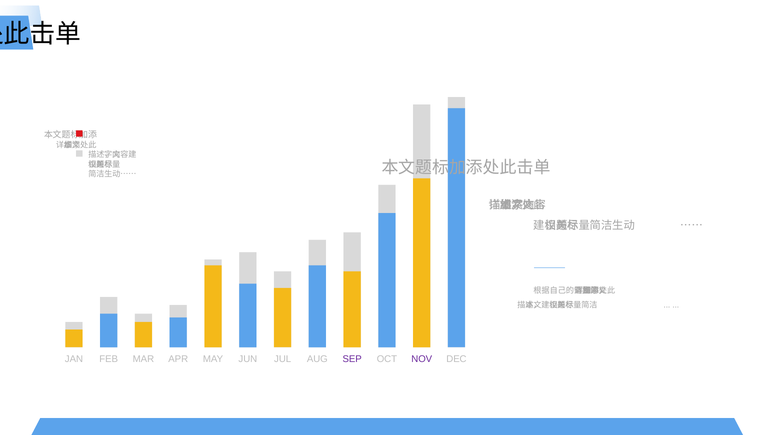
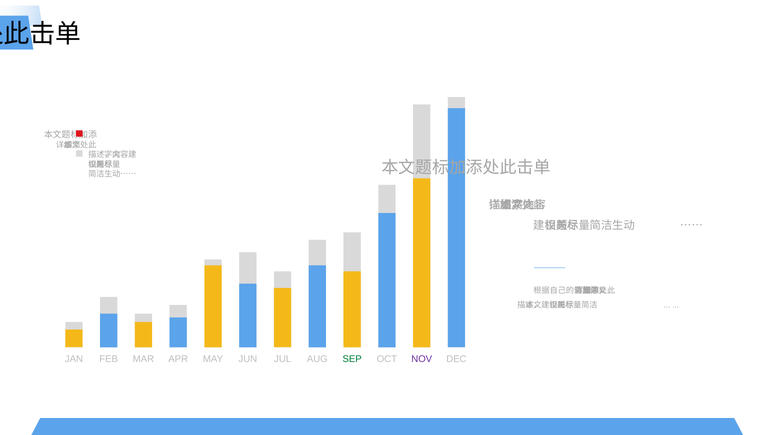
SEP colour: purple -> green (352, 359)
